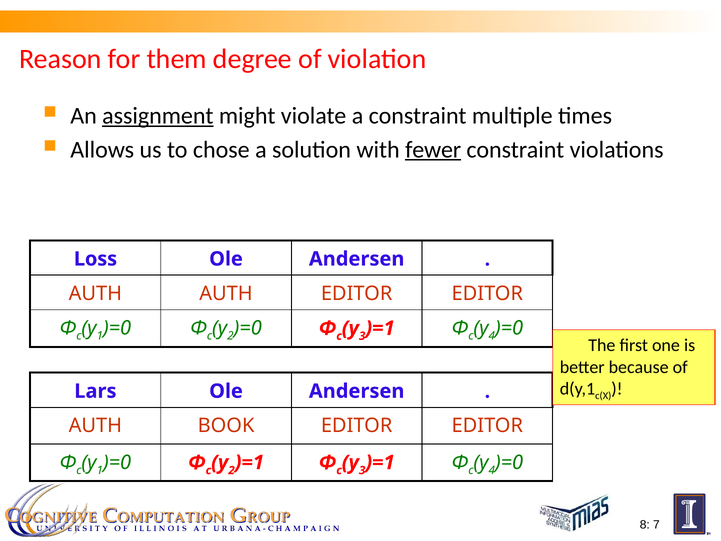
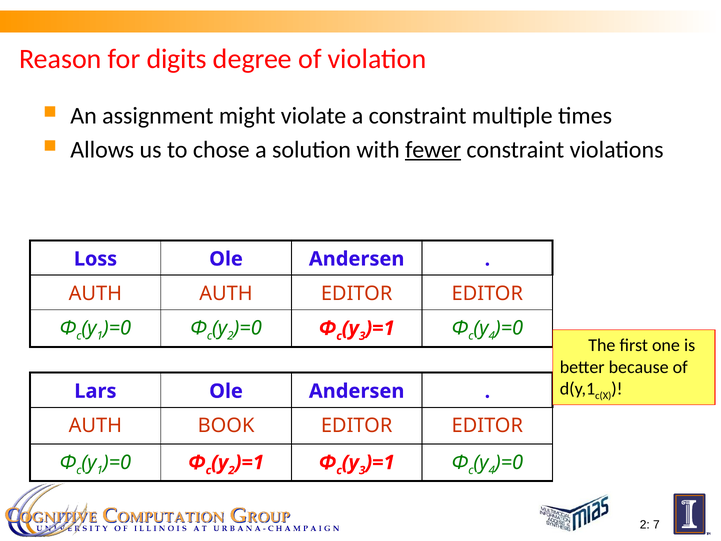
them: them -> digits (177, 59)
assignment underline: present -> none (158, 116)
8: 8 -> 2 (645, 525)
